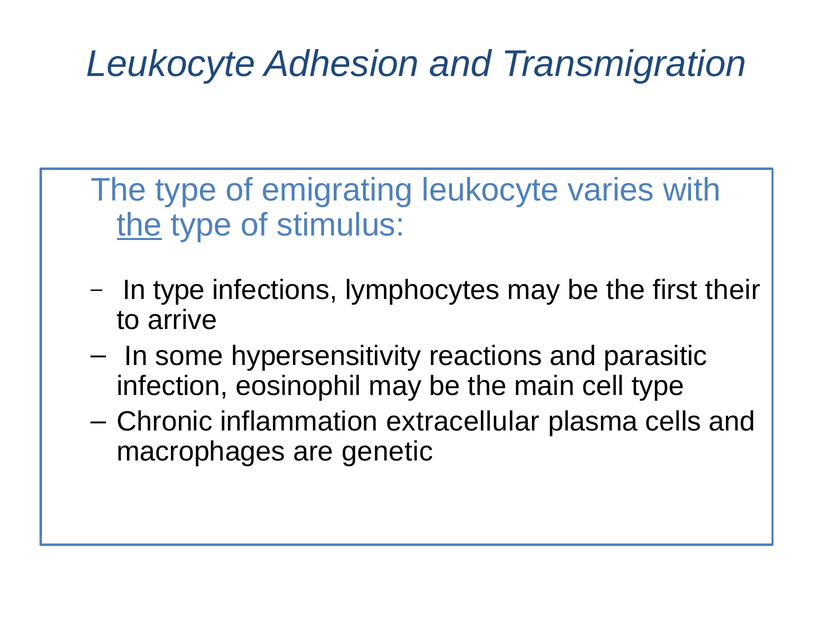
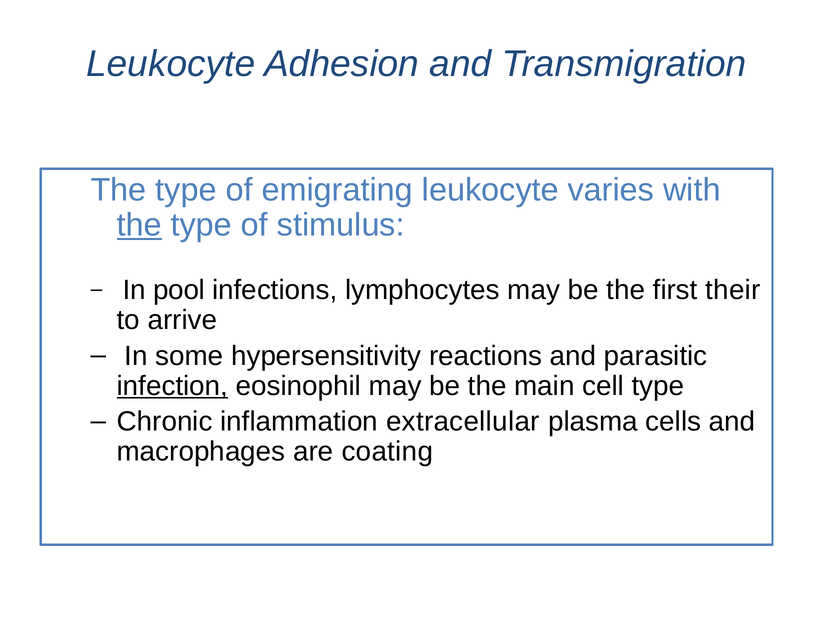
In type: type -> pool (179, 290)
infection underline: none -> present (172, 385)
genetic: genetic -> coating (387, 451)
